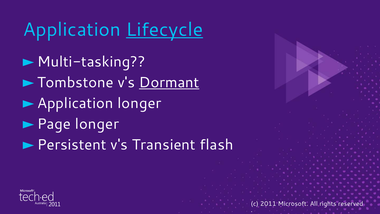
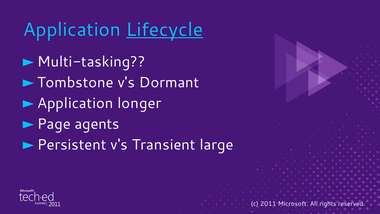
Dormant underline: present -> none (169, 82)
longer: longer -> agents (97, 124)
flash: flash -> large (217, 145)
